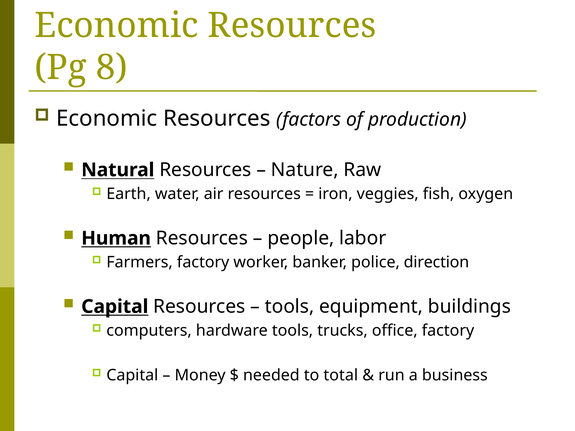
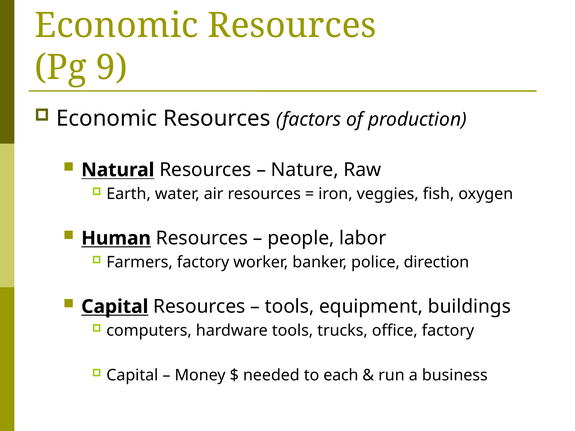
8: 8 -> 9 (112, 68)
total: total -> each (341, 376)
